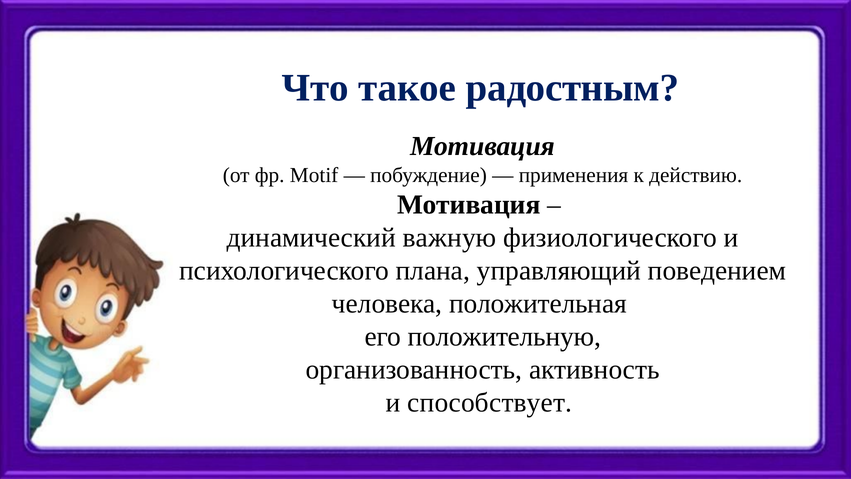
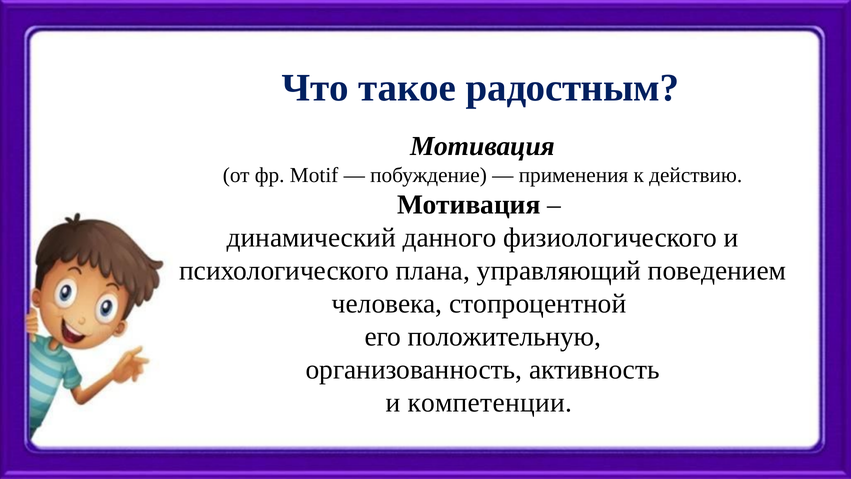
важную: важную -> данного (450, 238)
положительная: положительная -> стопроцентной (538, 304)
способствует: способствует -> компетенции (490, 403)
